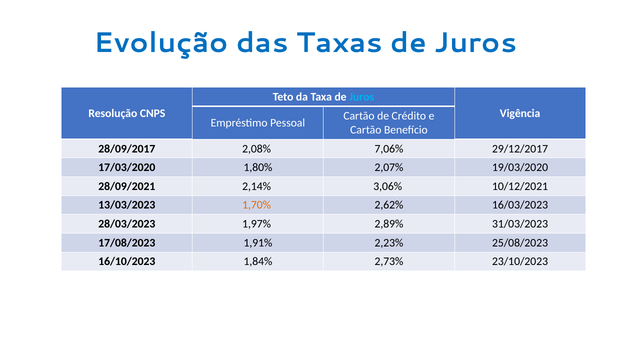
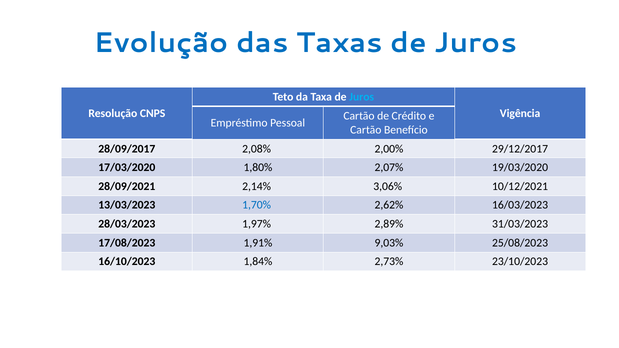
7,06%: 7,06% -> 2,00% (389, 149)
1,70% colour: orange -> blue (257, 205)
2,23%: 2,23% -> 9,03% (389, 243)
